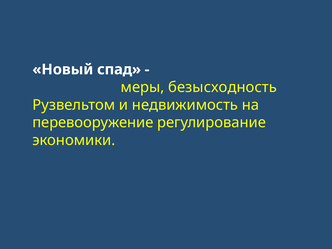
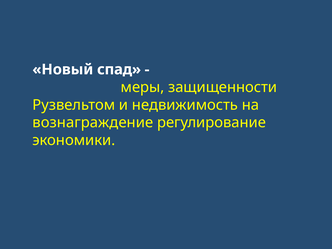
безысходность: безысходность -> защищенности (223, 87)
перевооружение: перевооружение -> вознаграждение (93, 123)
